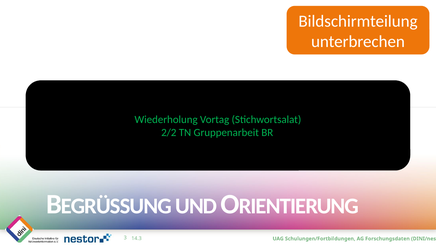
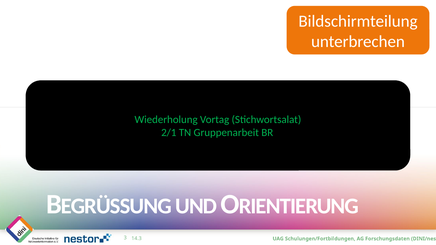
2/2: 2/2 -> 2/1 (169, 133)
